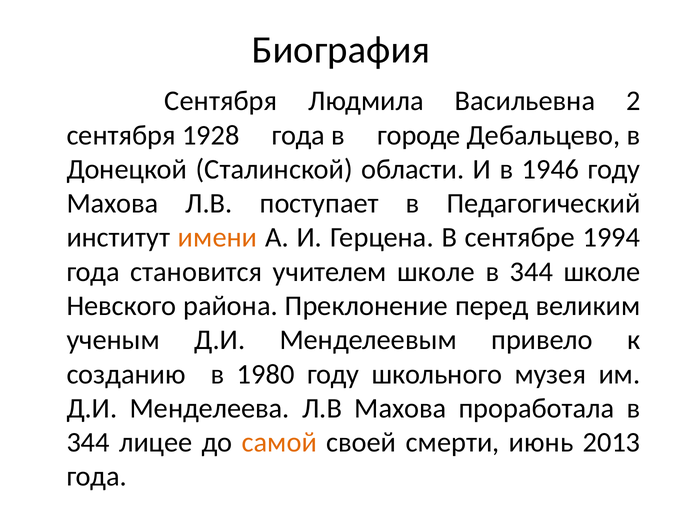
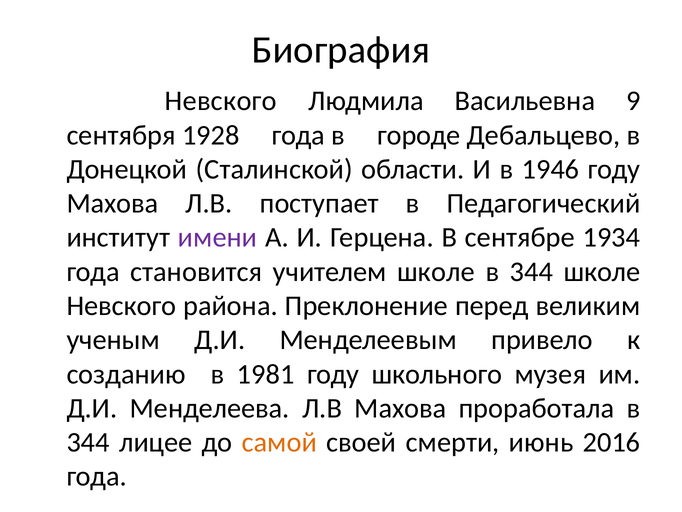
Сентября: Сентября -> Невского (221, 101)
2: 2 -> 9 (633, 101)
имени colour: orange -> purple (218, 237)
1994: 1994 -> 1934 (611, 237)
1980: 1980 -> 1981 (266, 374)
2013: 2013 -> 2016 (612, 442)
